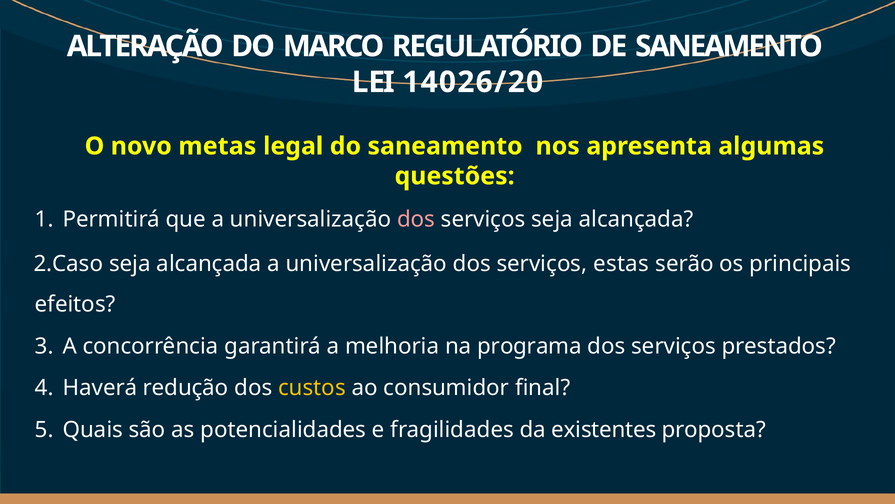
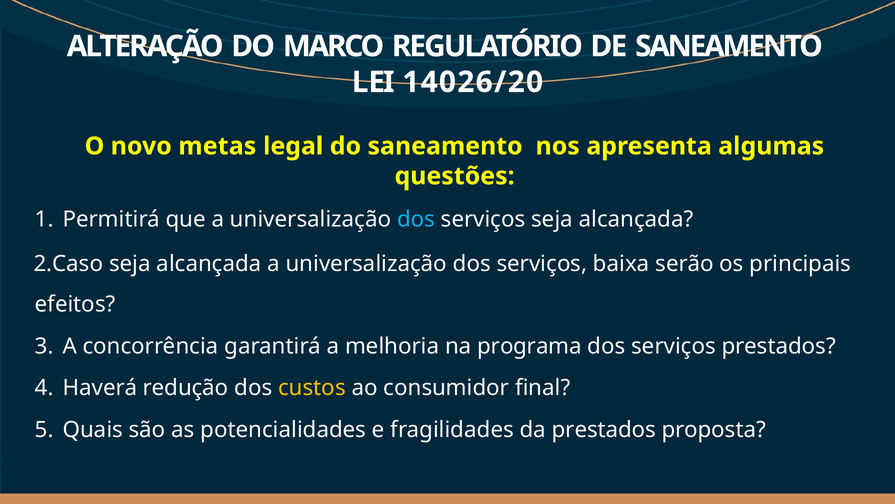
dos colour: pink -> light blue (416, 219)
estas: estas -> baixa (621, 264)
da existentes: existentes -> prestados (604, 429)
